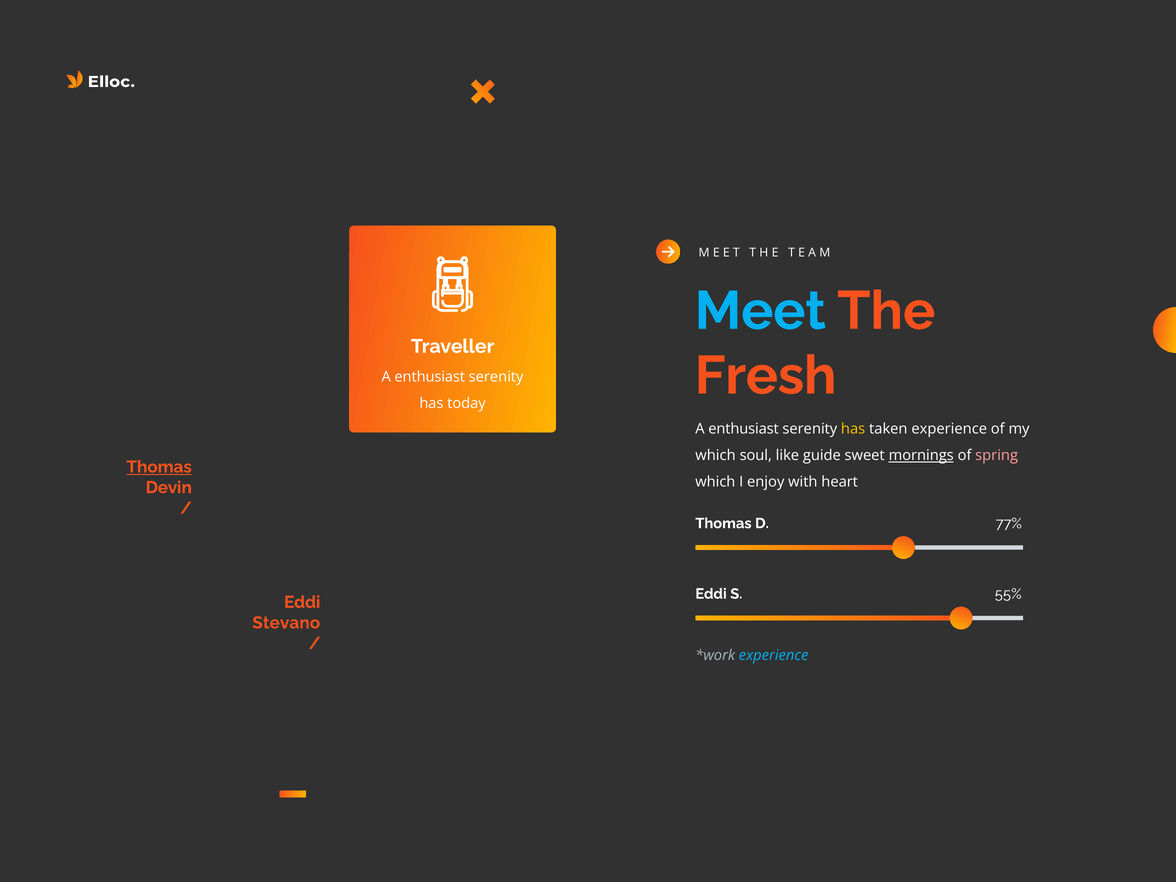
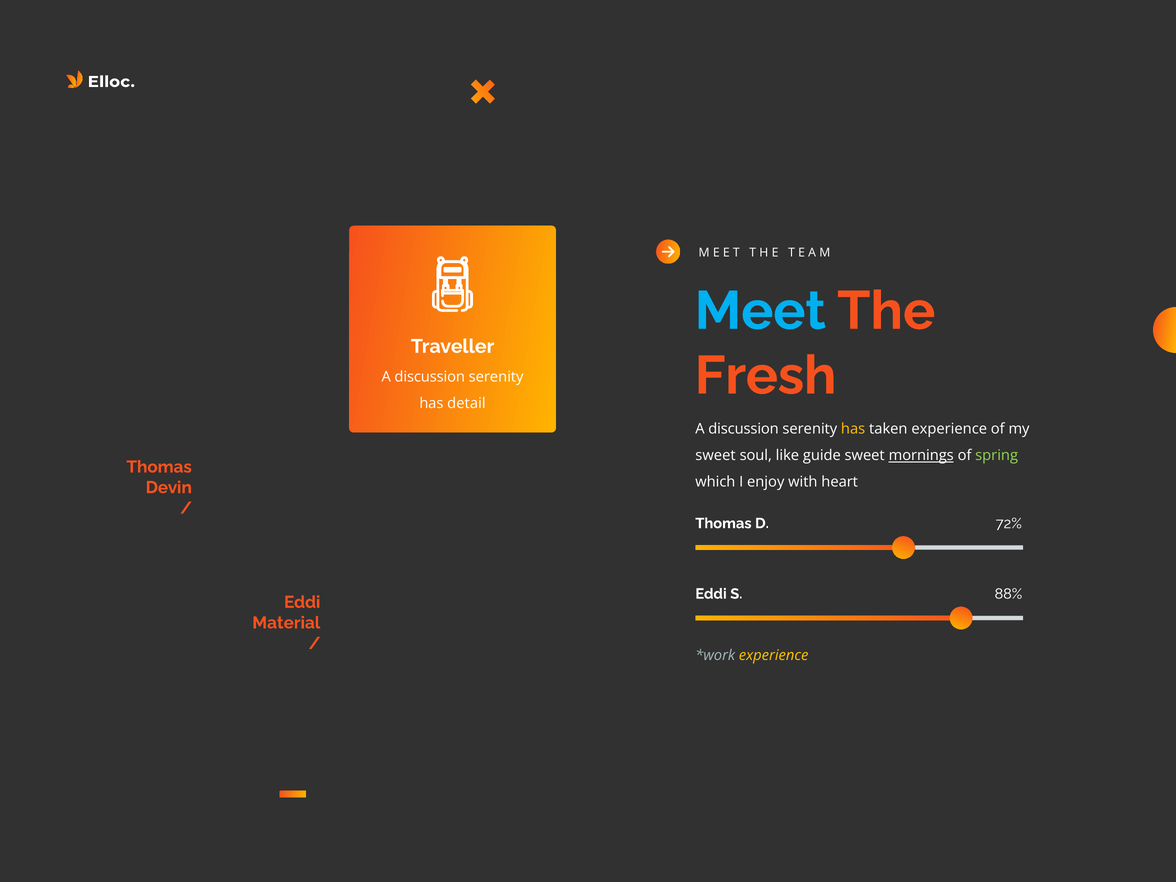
enthusiast: enthusiast -> discussion (430, 377)
today: today -> detail (466, 404)
enthusiast: enthusiast -> discussion (744, 429)
which: which -> sweet (716, 455)
spring colour: pink -> light green (997, 455)
Thomas underline: present -> none (159, 467)
77%: 77% -> 72% (1009, 523)
55%: 55% -> 88% (1008, 594)
Stevano: Stevano -> Material (286, 623)
experience colour: light blue -> yellow (774, 655)
